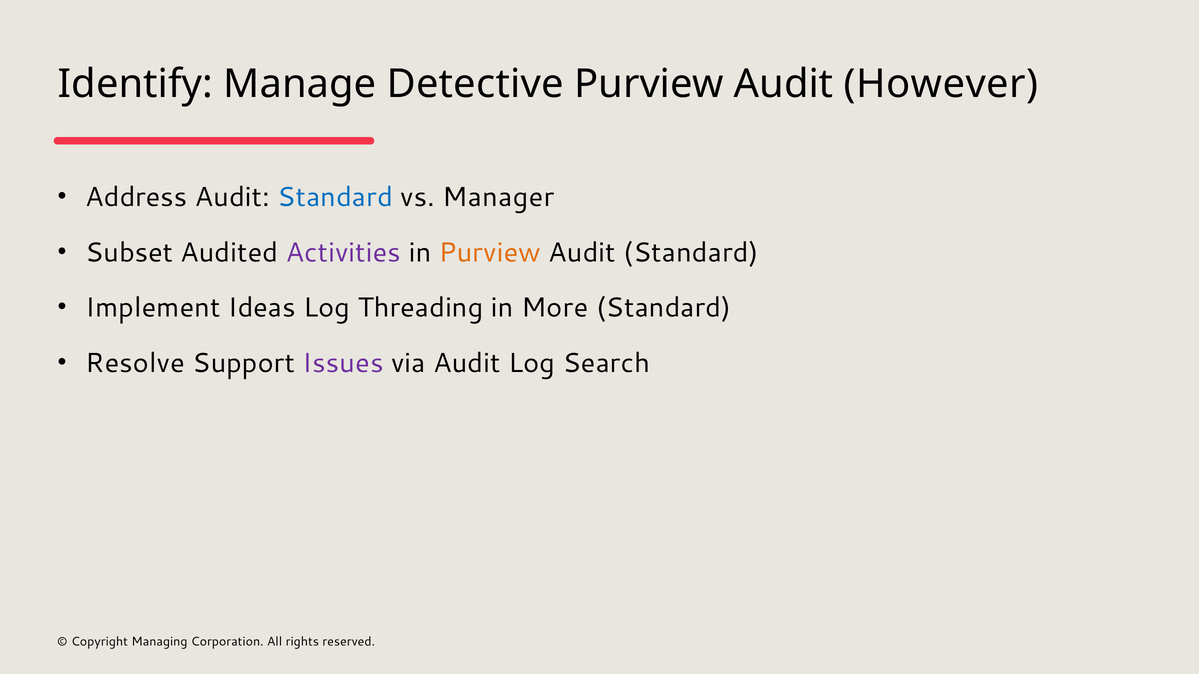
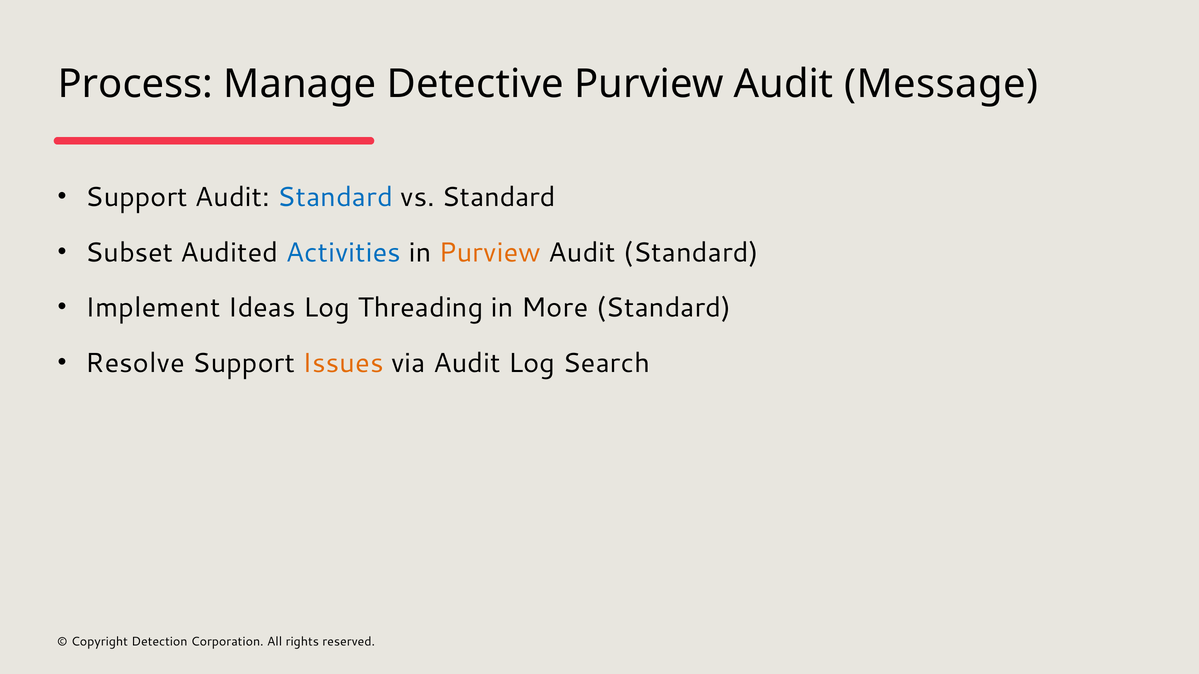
Identify: Identify -> Process (135, 84)
However: However -> Message (941, 84)
Address: Address -> Support (136, 197)
vs Manager: Manager -> Standard (499, 197)
Activities colour: purple -> blue (343, 253)
Issues colour: purple -> orange (343, 364)
Managing: Managing -> Detection (159, 642)
